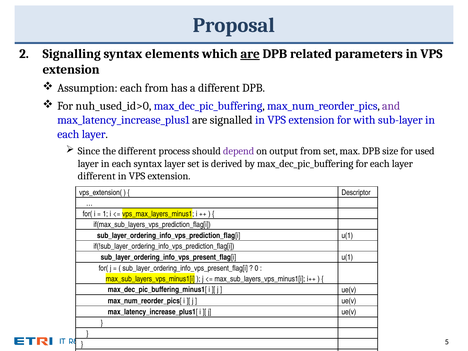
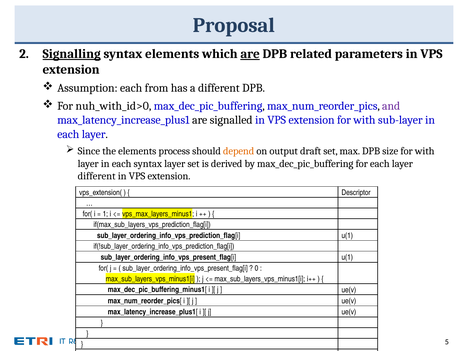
Signalling underline: none -> present (72, 54)
nuh_used_id>0: nuh_used_id>0 -> nuh_with_id>0 (113, 106)
the different: different -> elements (137, 151)
depend colour: purple -> orange (239, 151)
output from: from -> draft (311, 151)
size for used: used -> with (425, 151)
